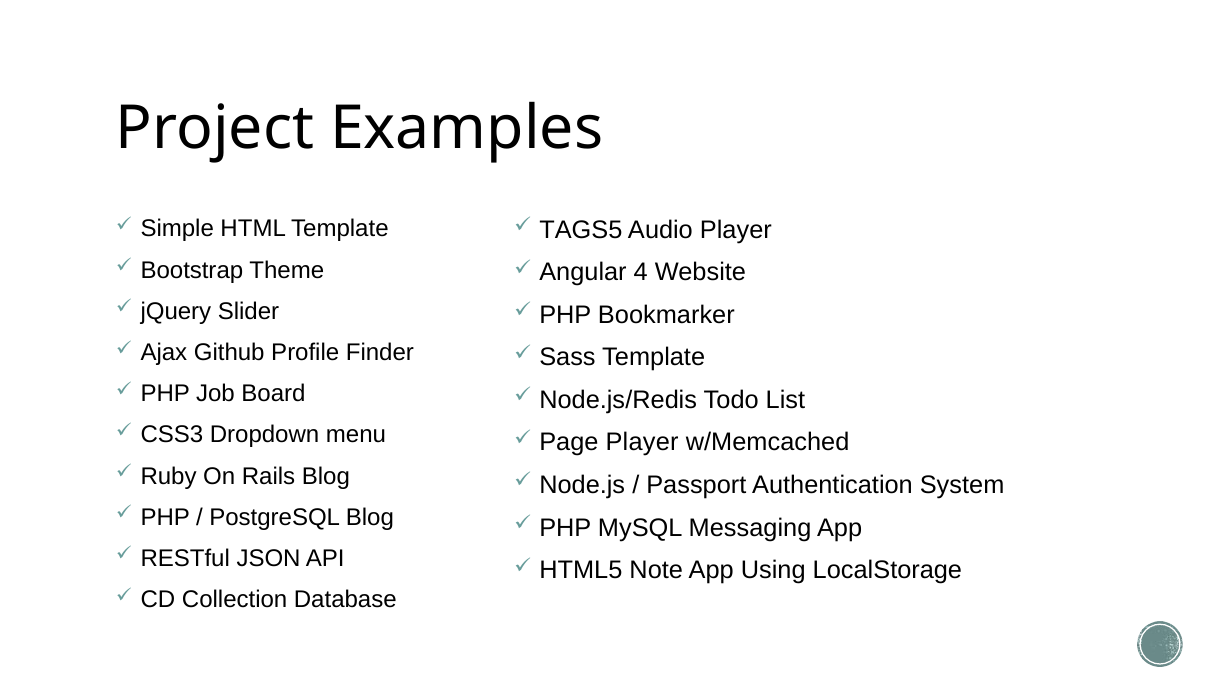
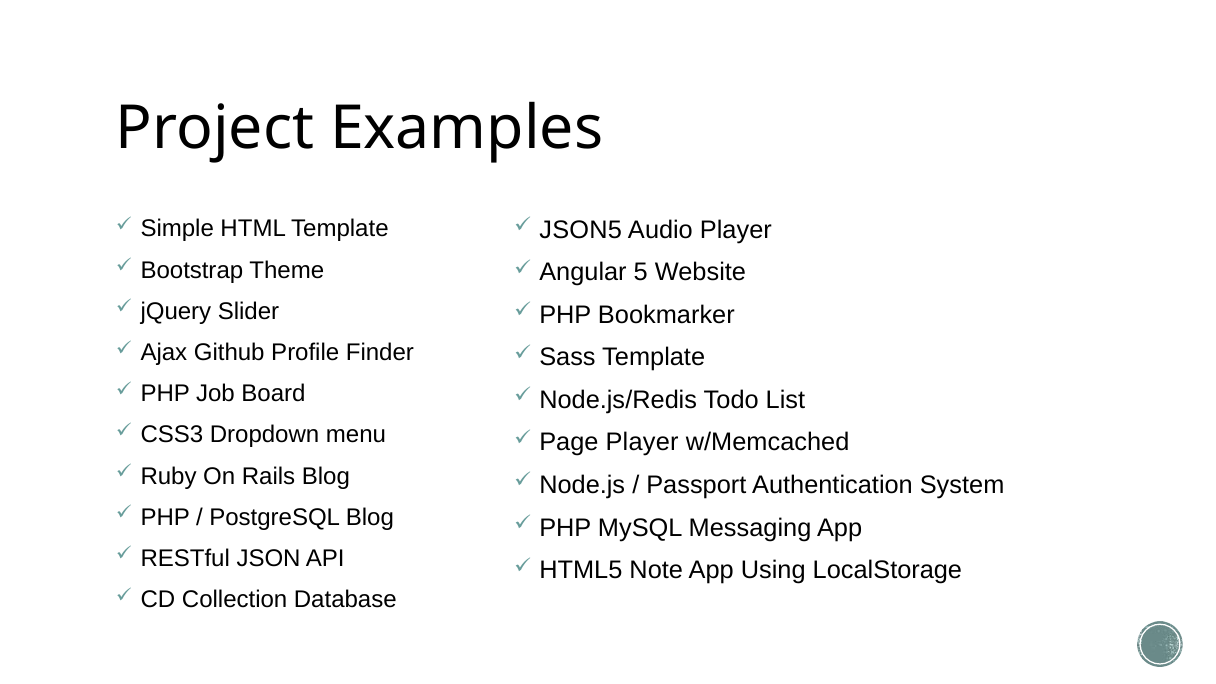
TAGS5: TAGS5 -> JSON5 (581, 230)
4: 4 -> 5 (641, 272)
